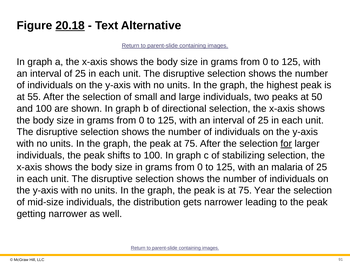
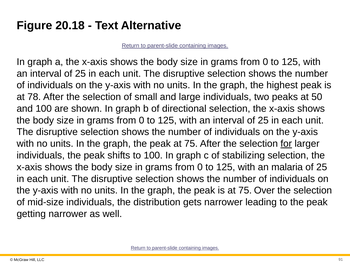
20.18 underline: present -> none (70, 25)
55: 55 -> 78 (34, 97)
Year: Year -> Over (264, 190)
